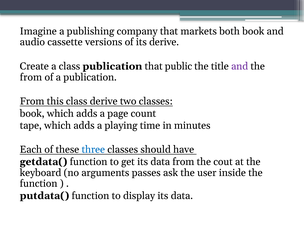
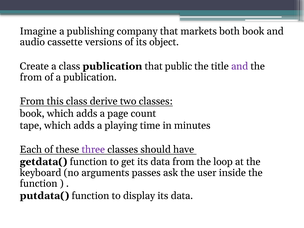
its derive: derive -> object (164, 42)
three colour: blue -> purple (93, 150)
cout: cout -> loop (223, 162)
